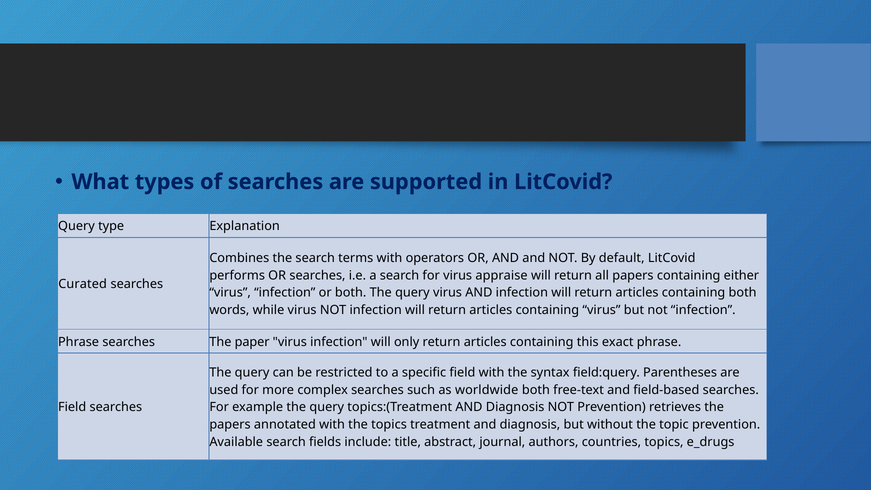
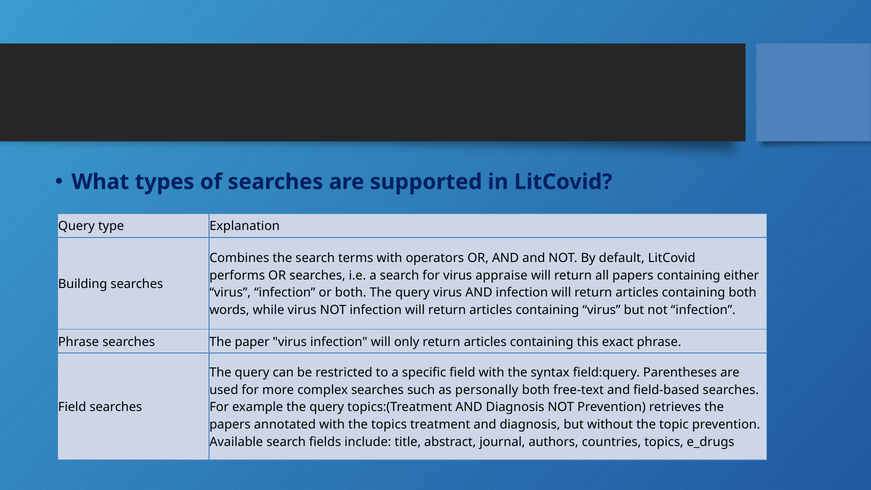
Curated: Curated -> Building (83, 284)
worldwide: worldwide -> personally (487, 390)
